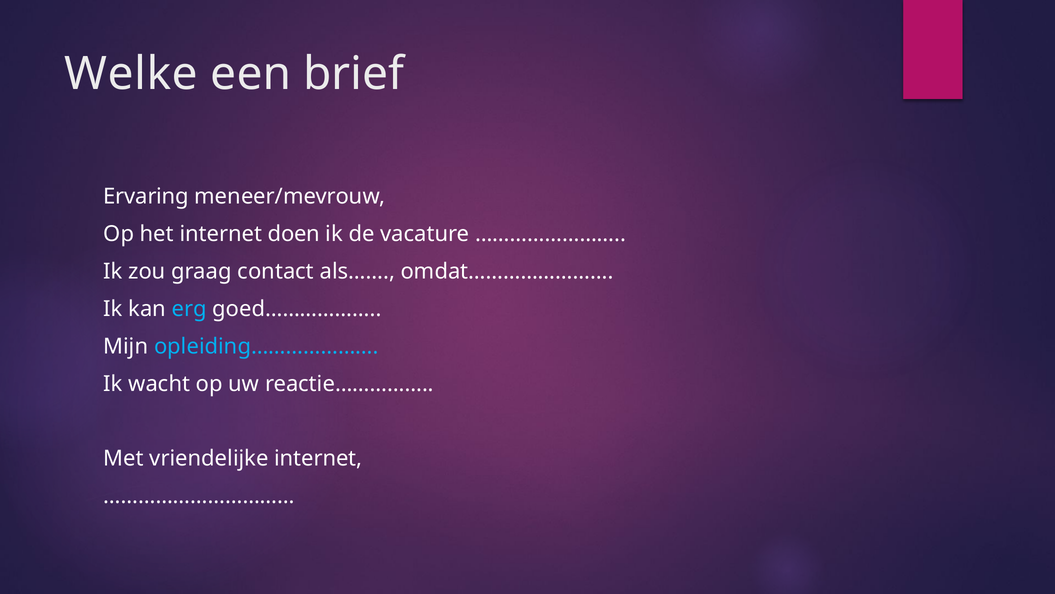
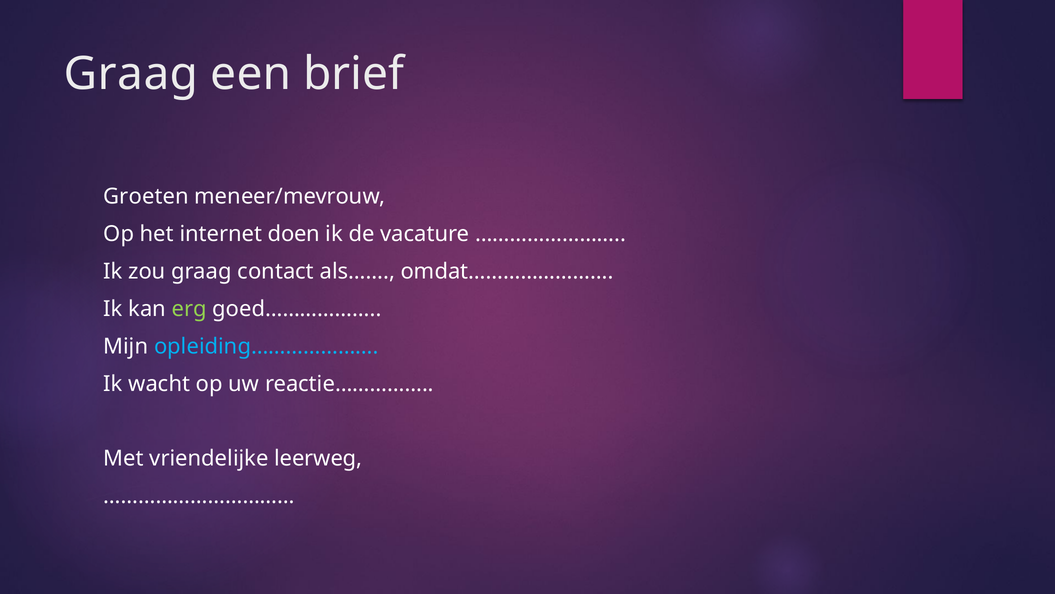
Welke: Welke -> Graag (131, 74)
Ervaring: Ervaring -> Groeten (146, 196)
erg colour: light blue -> light green (189, 309)
vriendelijke internet: internet -> leerweg (318, 458)
